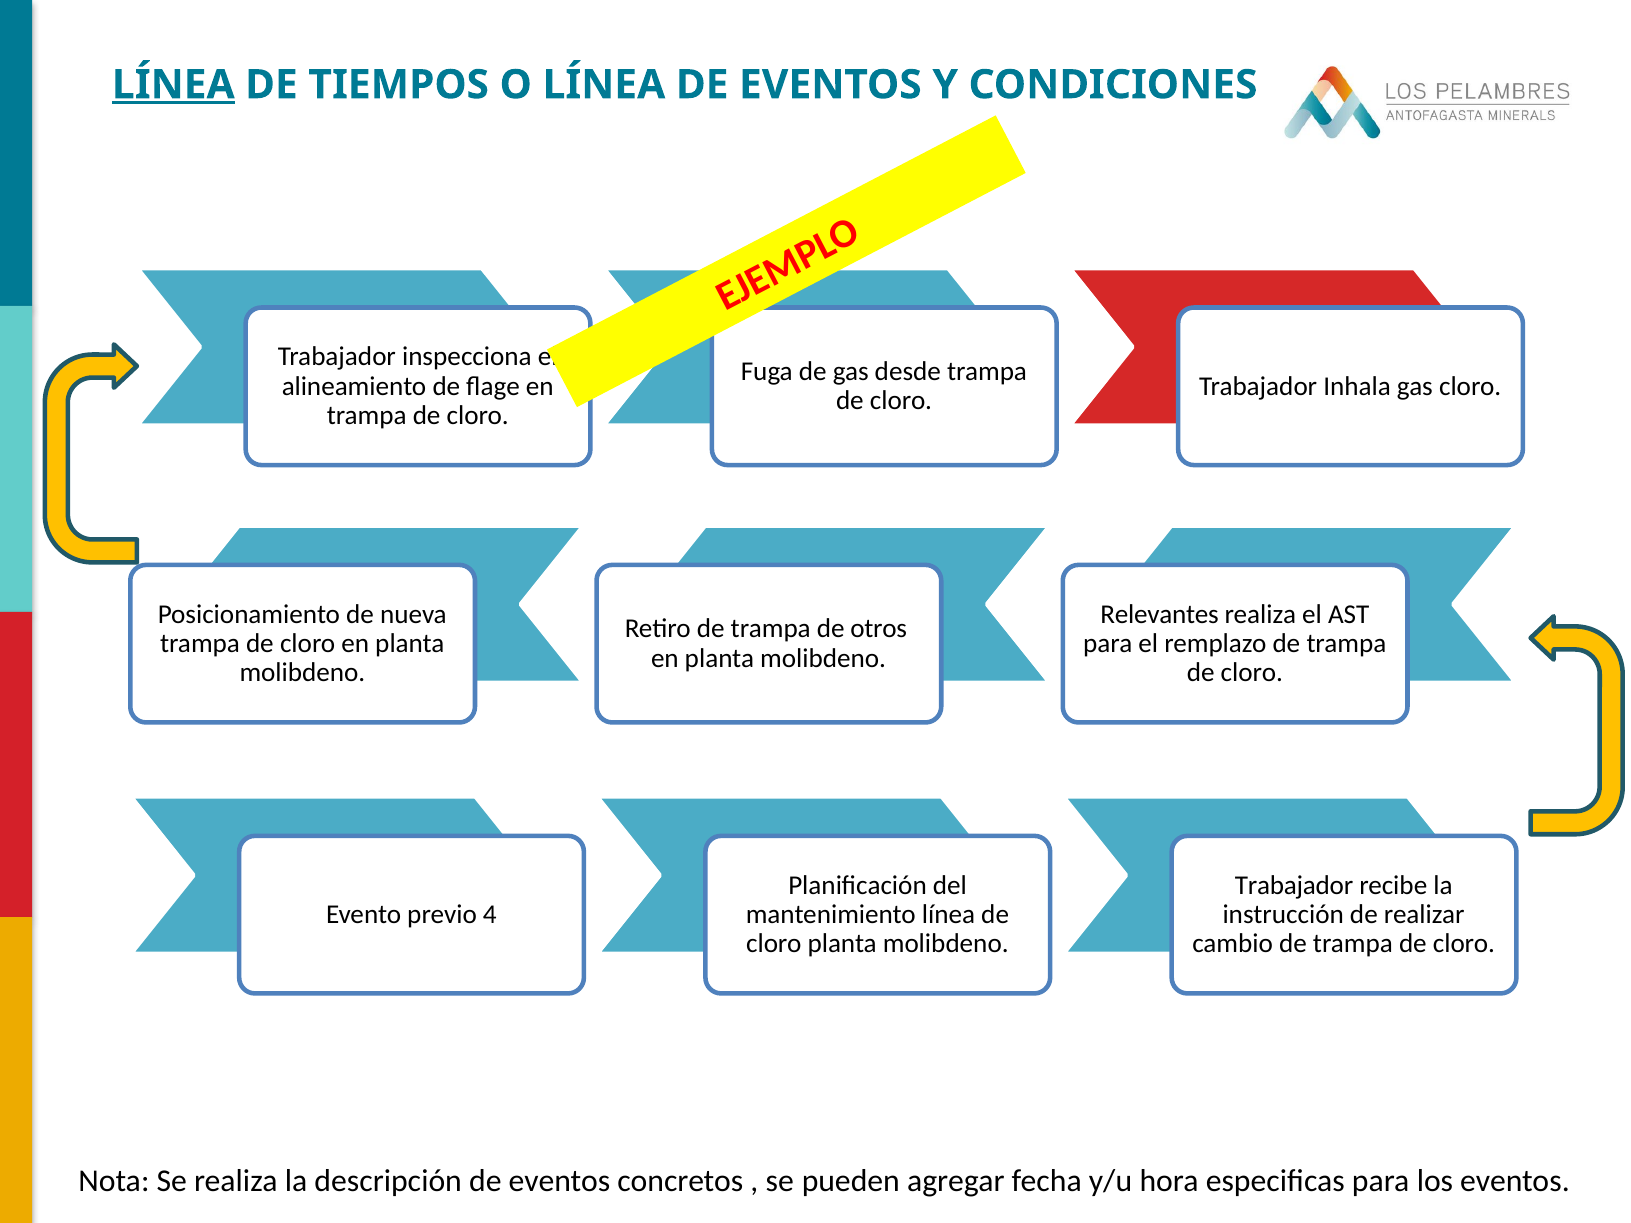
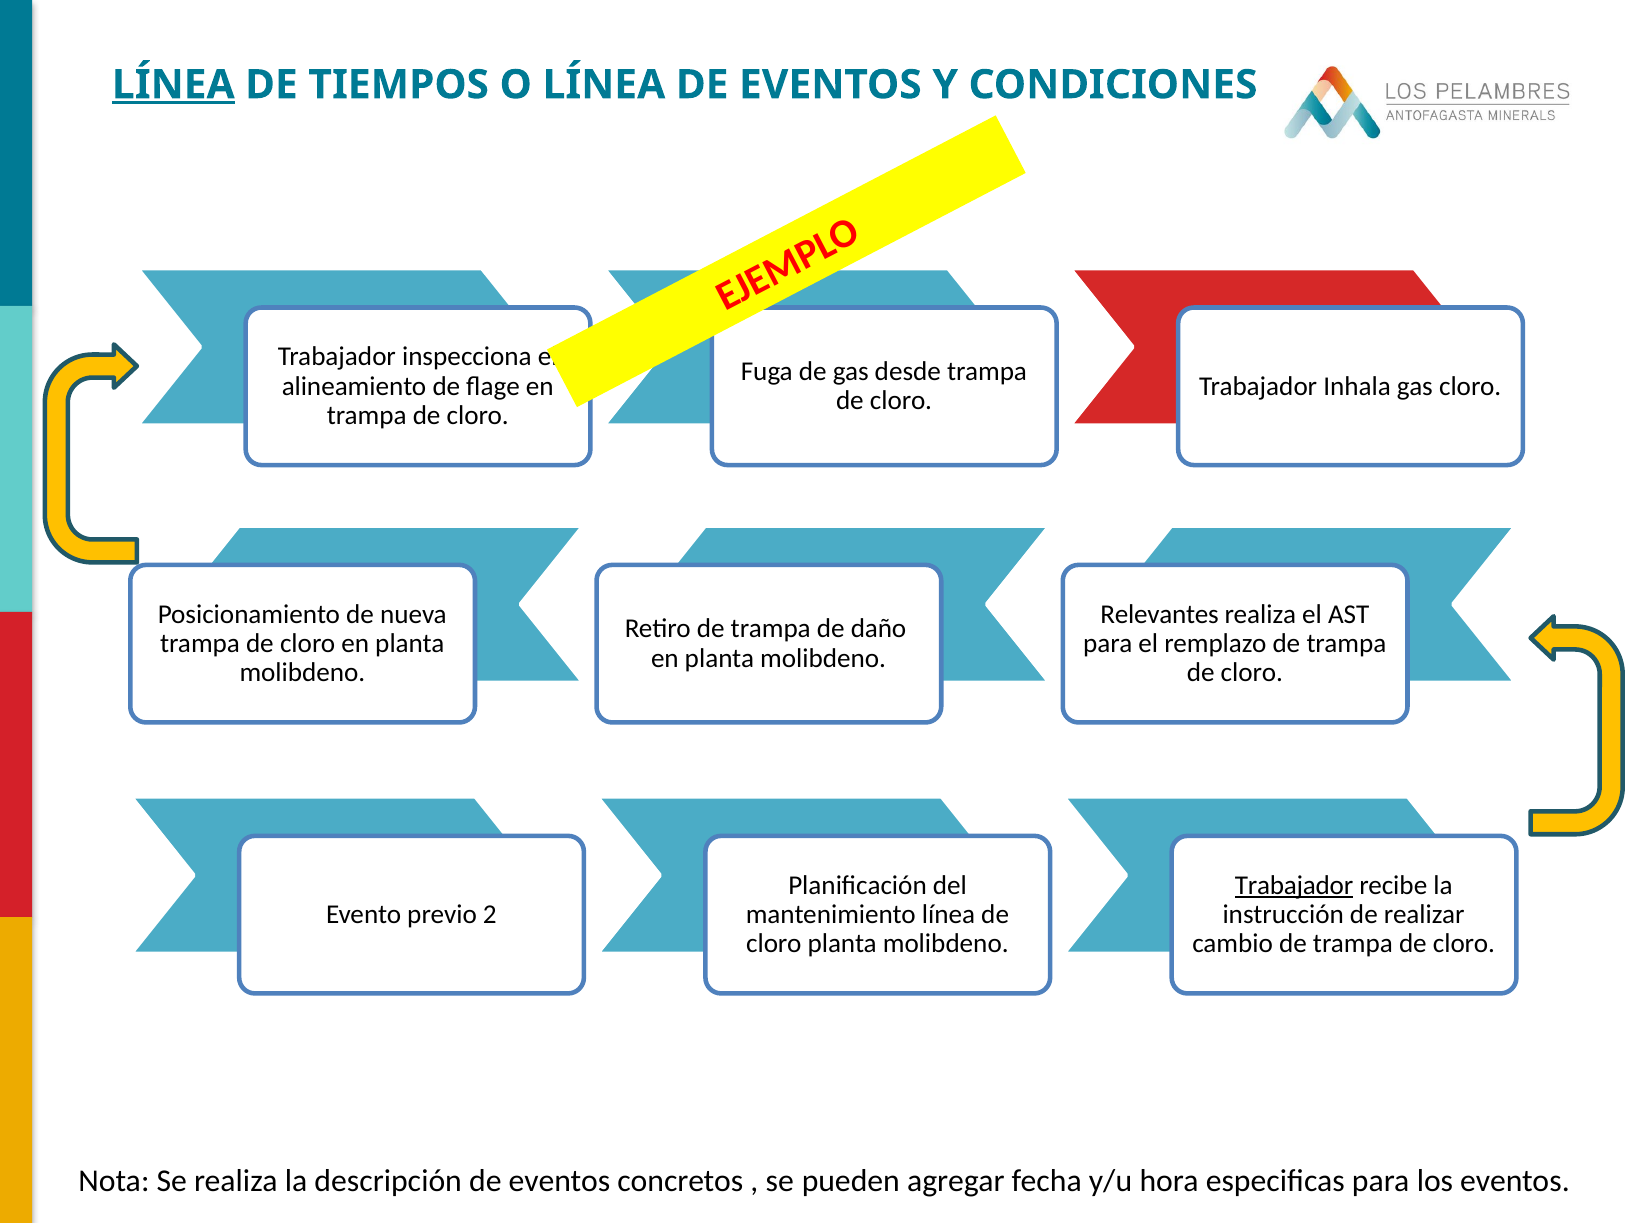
otros: otros -> daño (879, 629)
Trabajador underline: none -> present (1294, 885)
4: 4 -> 2 (490, 915)
